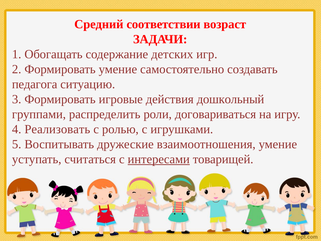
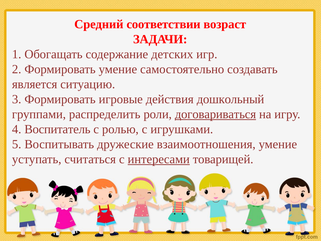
педагога: педагога -> является (35, 84)
договариваться underline: none -> present (215, 114)
Реализовать: Реализовать -> Воспитатель (57, 129)
